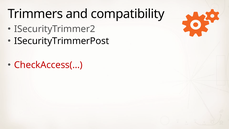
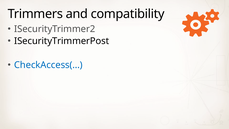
CheckAccess(… colour: red -> blue (48, 65)
